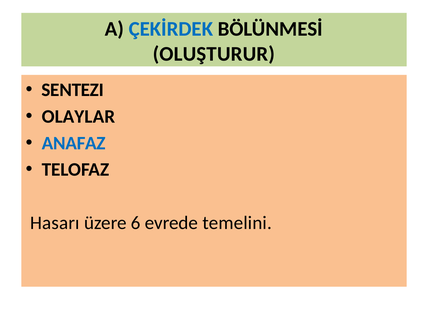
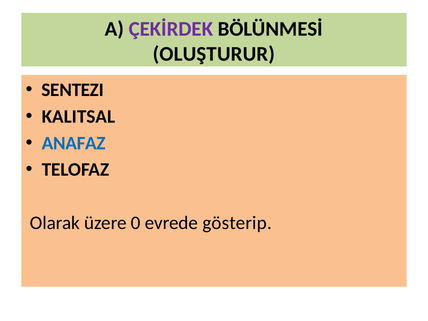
ÇEKİRDEK colour: blue -> purple (171, 29)
OLAYLAR: OLAYLAR -> KALITSAL (78, 116)
Hasarı: Hasarı -> Olarak (55, 223)
6: 6 -> 0 (136, 223)
temelini: temelini -> gösterip (237, 223)
